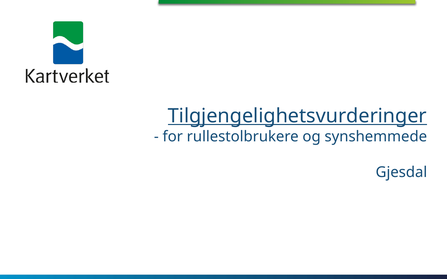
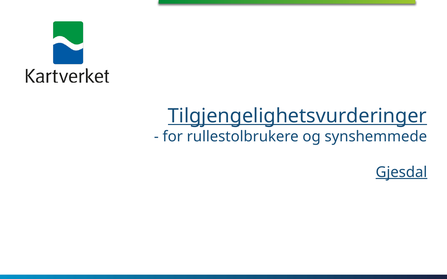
Gjesdal underline: none -> present (401, 172)
